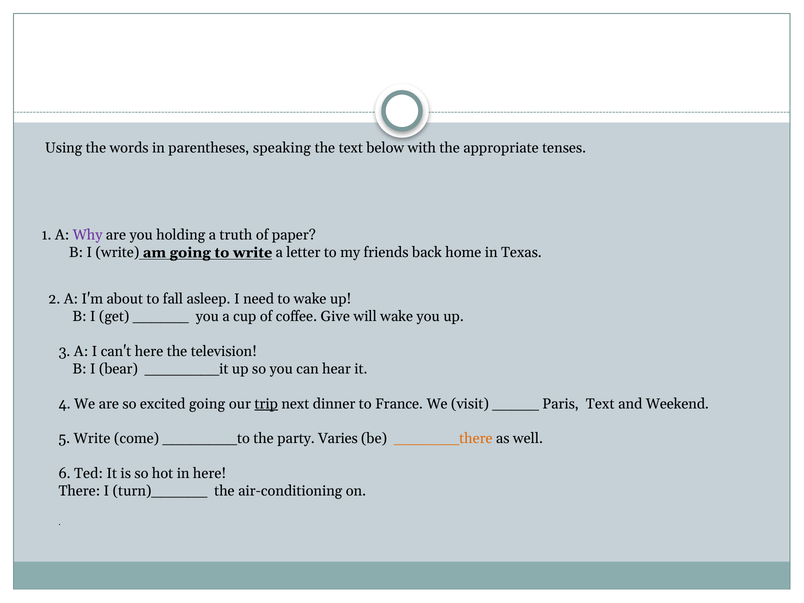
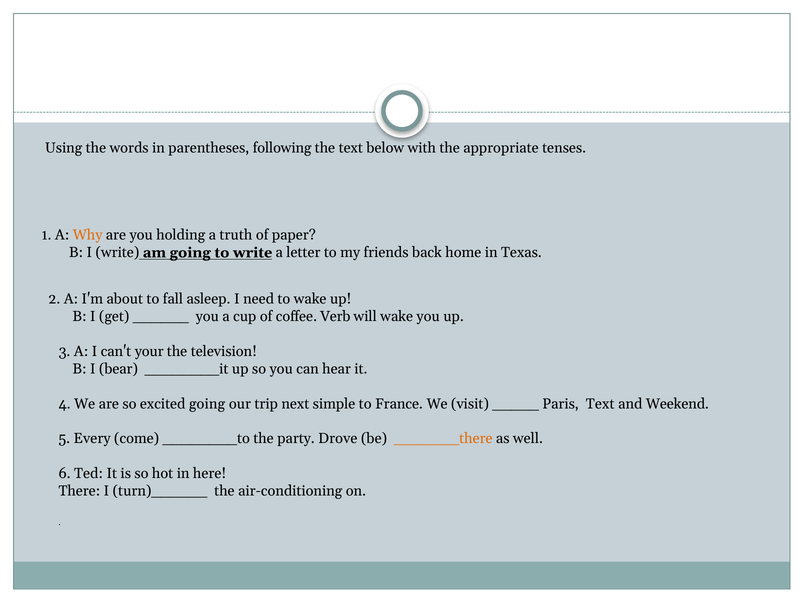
speaking: speaking -> following (282, 148)
Why colour: purple -> orange (88, 235)
Give: Give -> Verb (335, 317)
can't here: here -> your (149, 351)
trip underline: present -> none (266, 404)
dinner: dinner -> simple (334, 404)
5 Write: Write -> Every (92, 439)
Varies: Varies -> Drove (338, 439)
